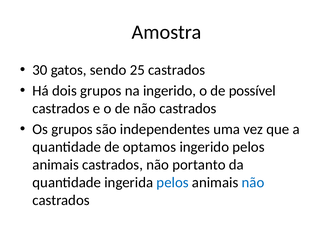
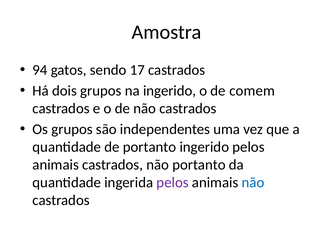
30: 30 -> 94 (40, 70)
25: 25 -> 17 (137, 70)
possível: possível -> comem (252, 91)
de optamos: optamos -> portanto (150, 147)
pelos colour: blue -> purple (173, 182)
